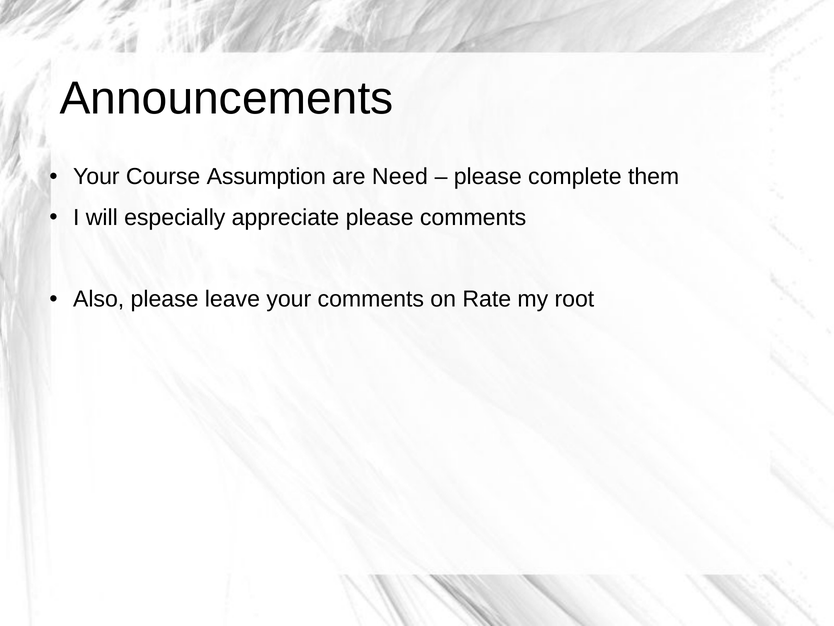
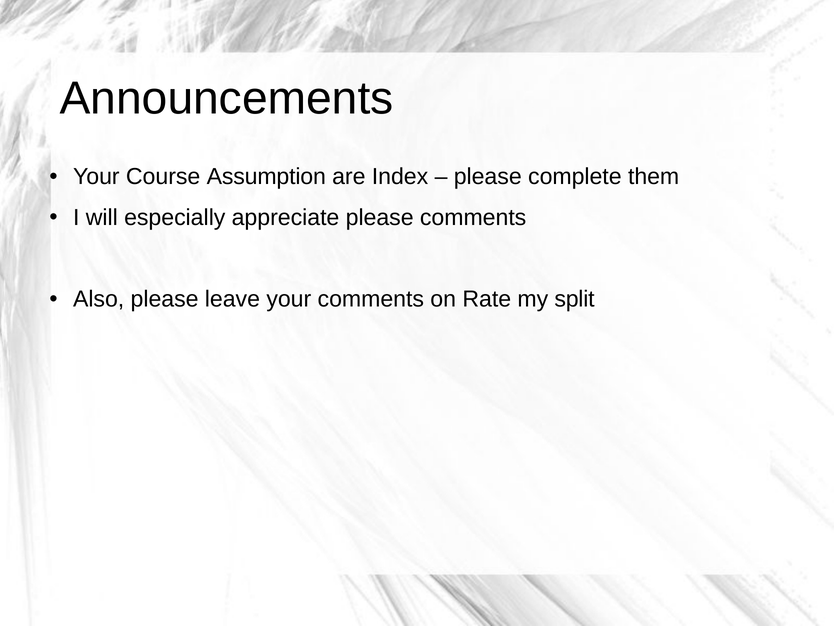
Need: Need -> Index (400, 177)
root: root -> split (575, 299)
